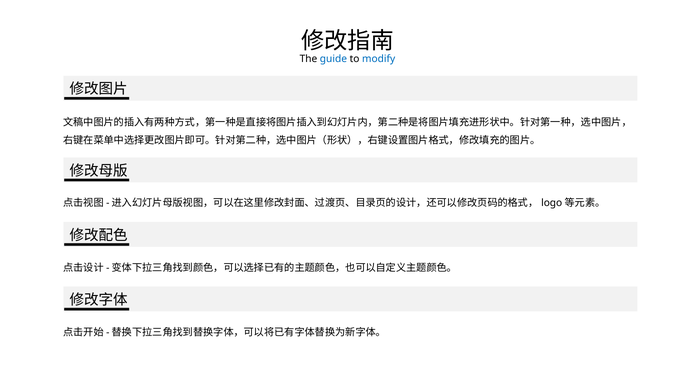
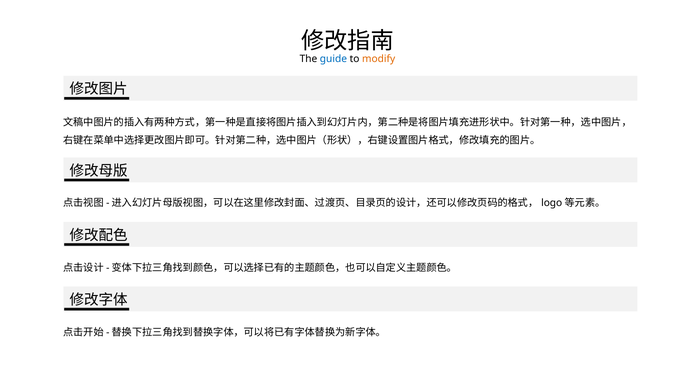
modify colour: blue -> orange (379, 59)
